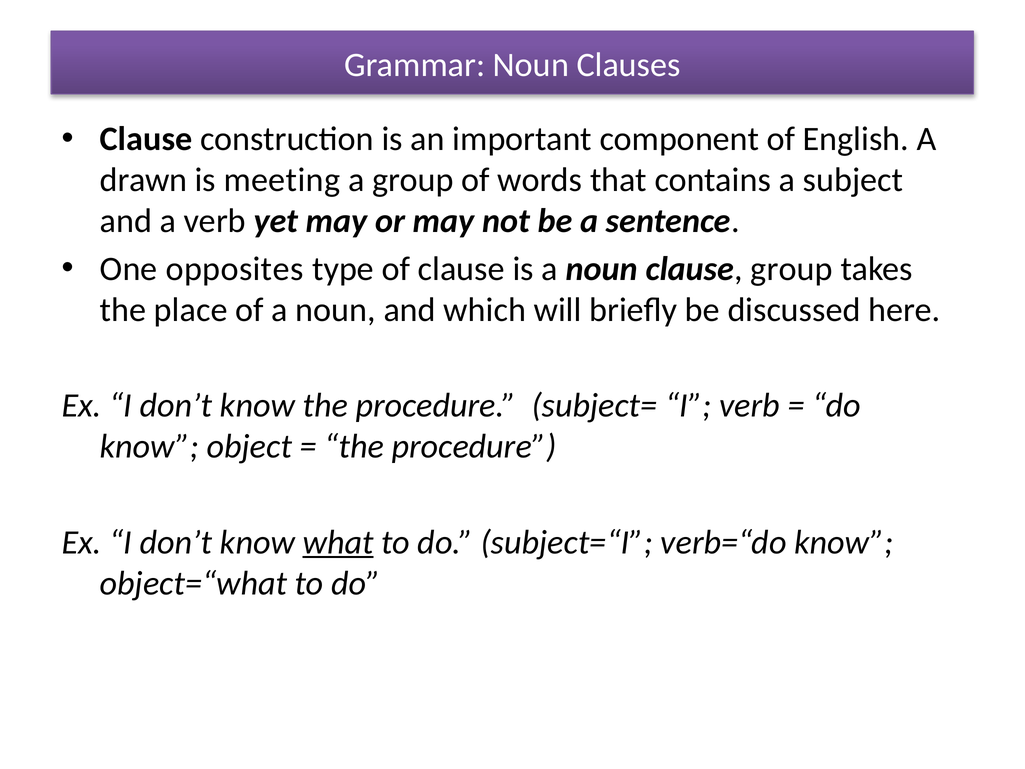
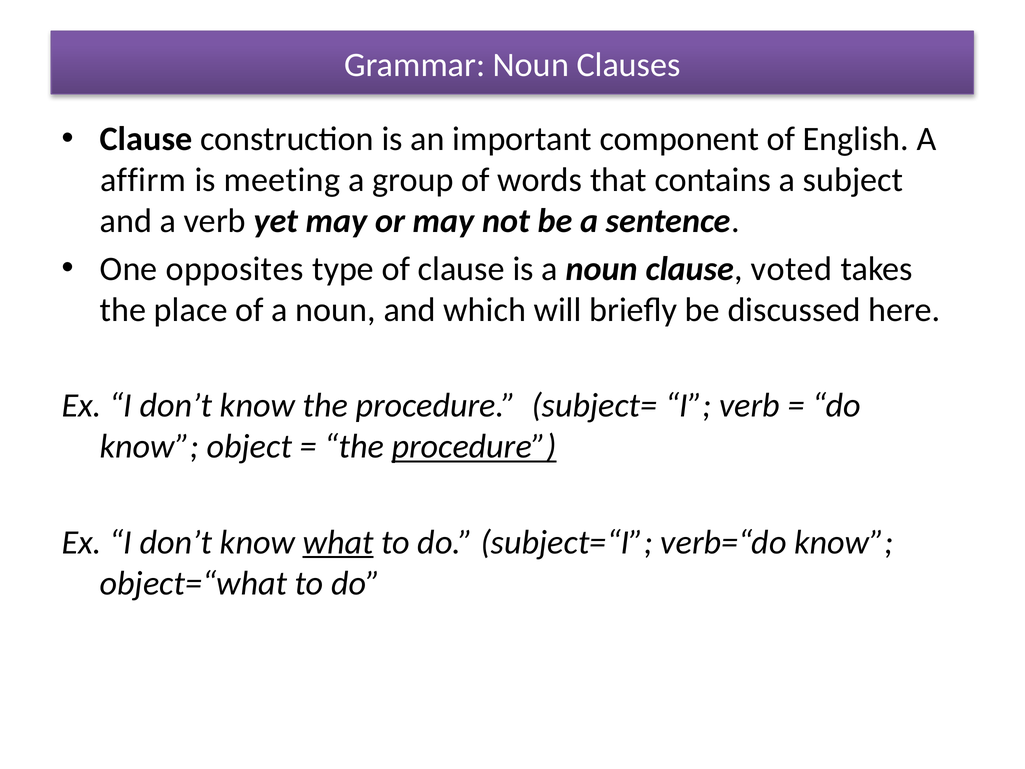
drawn: drawn -> affirm (143, 180)
clause group: group -> voted (791, 269)
procedure underline: none -> present (474, 447)
